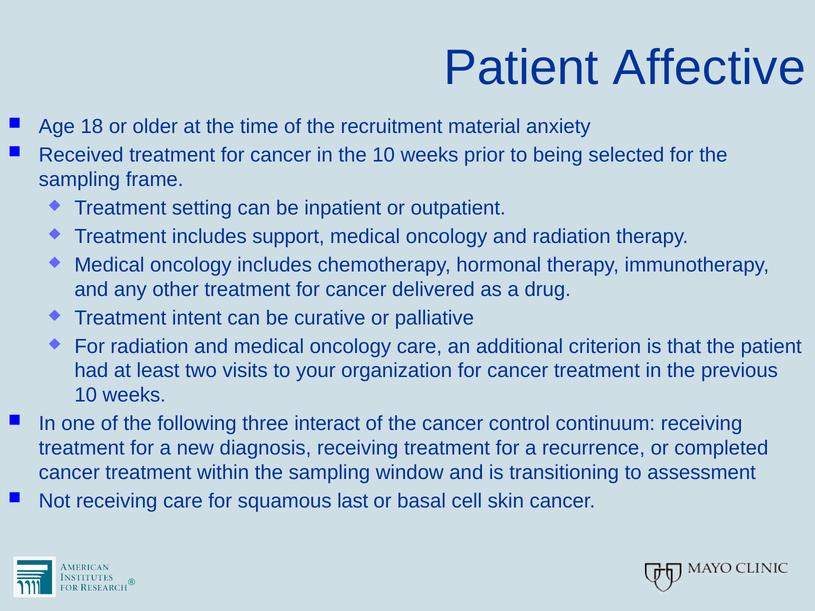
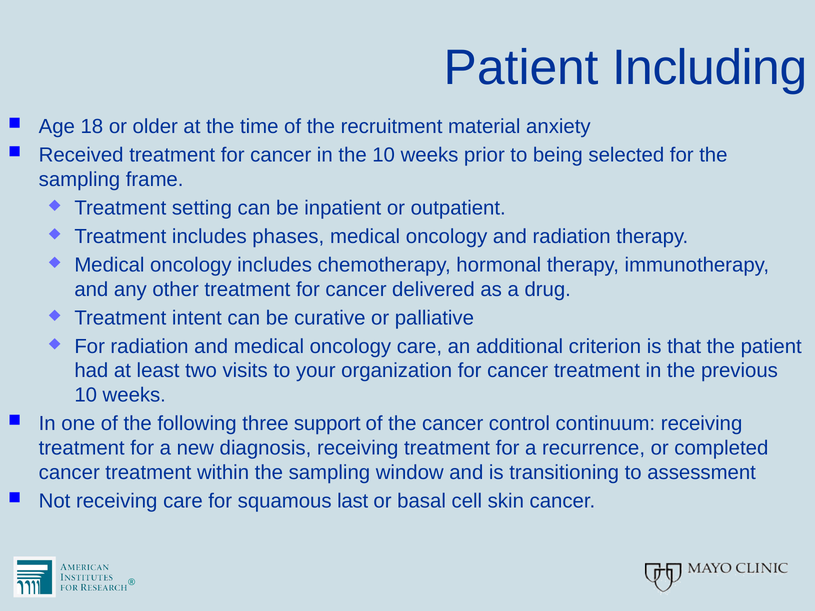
Affective: Affective -> Including (710, 68)
support: support -> phases (288, 236)
interact: interact -> support (327, 424)
